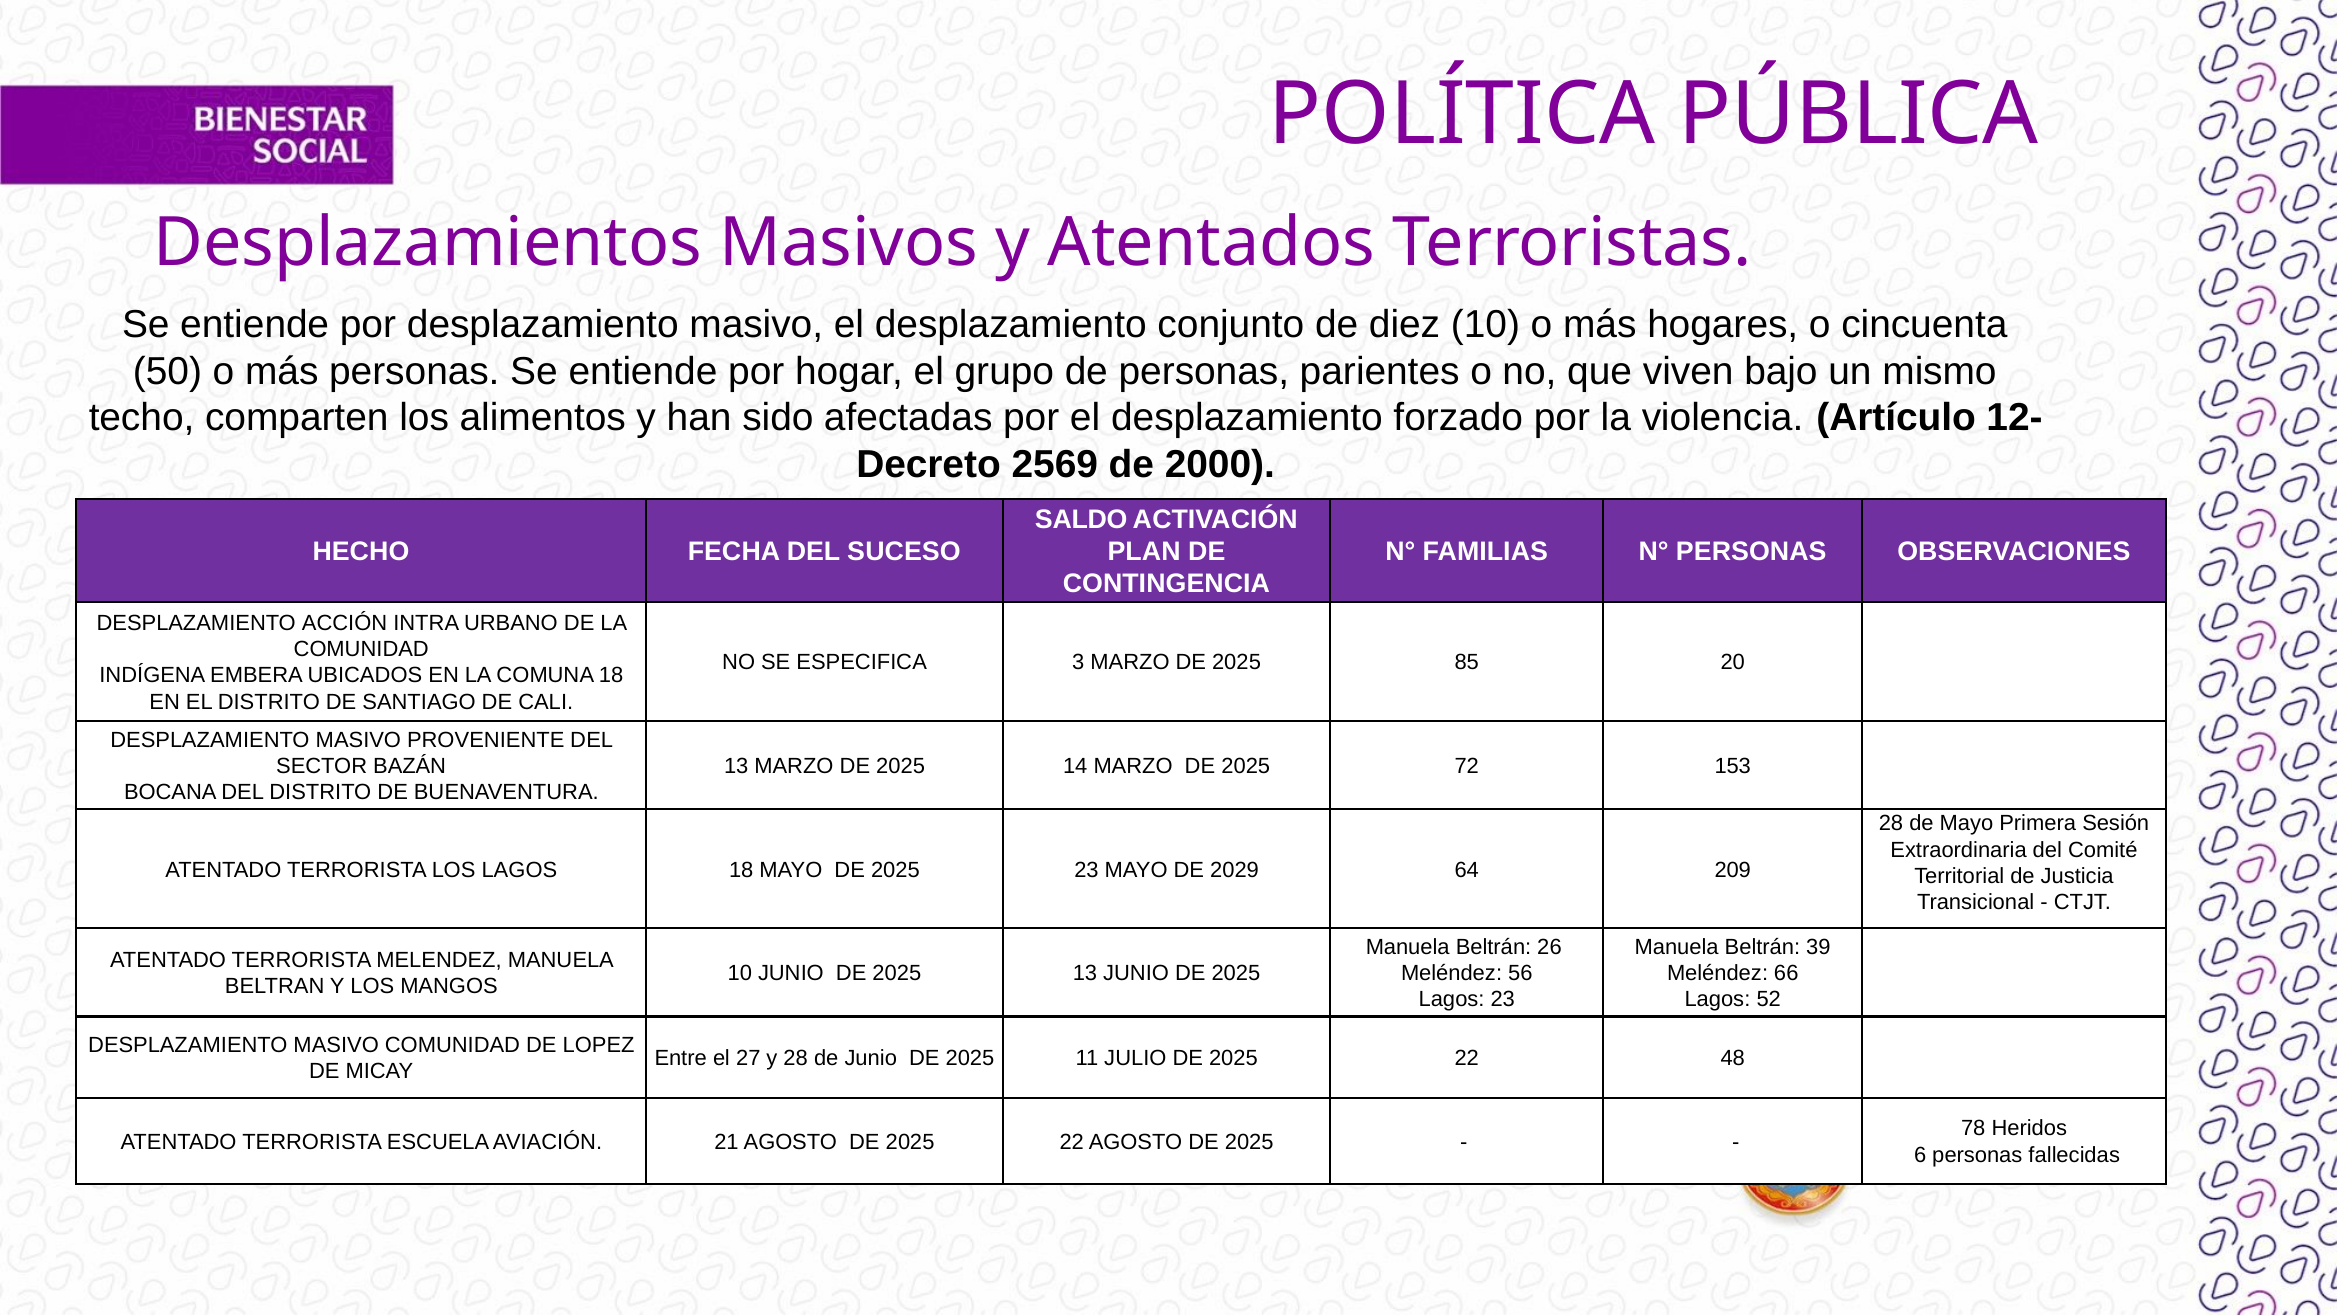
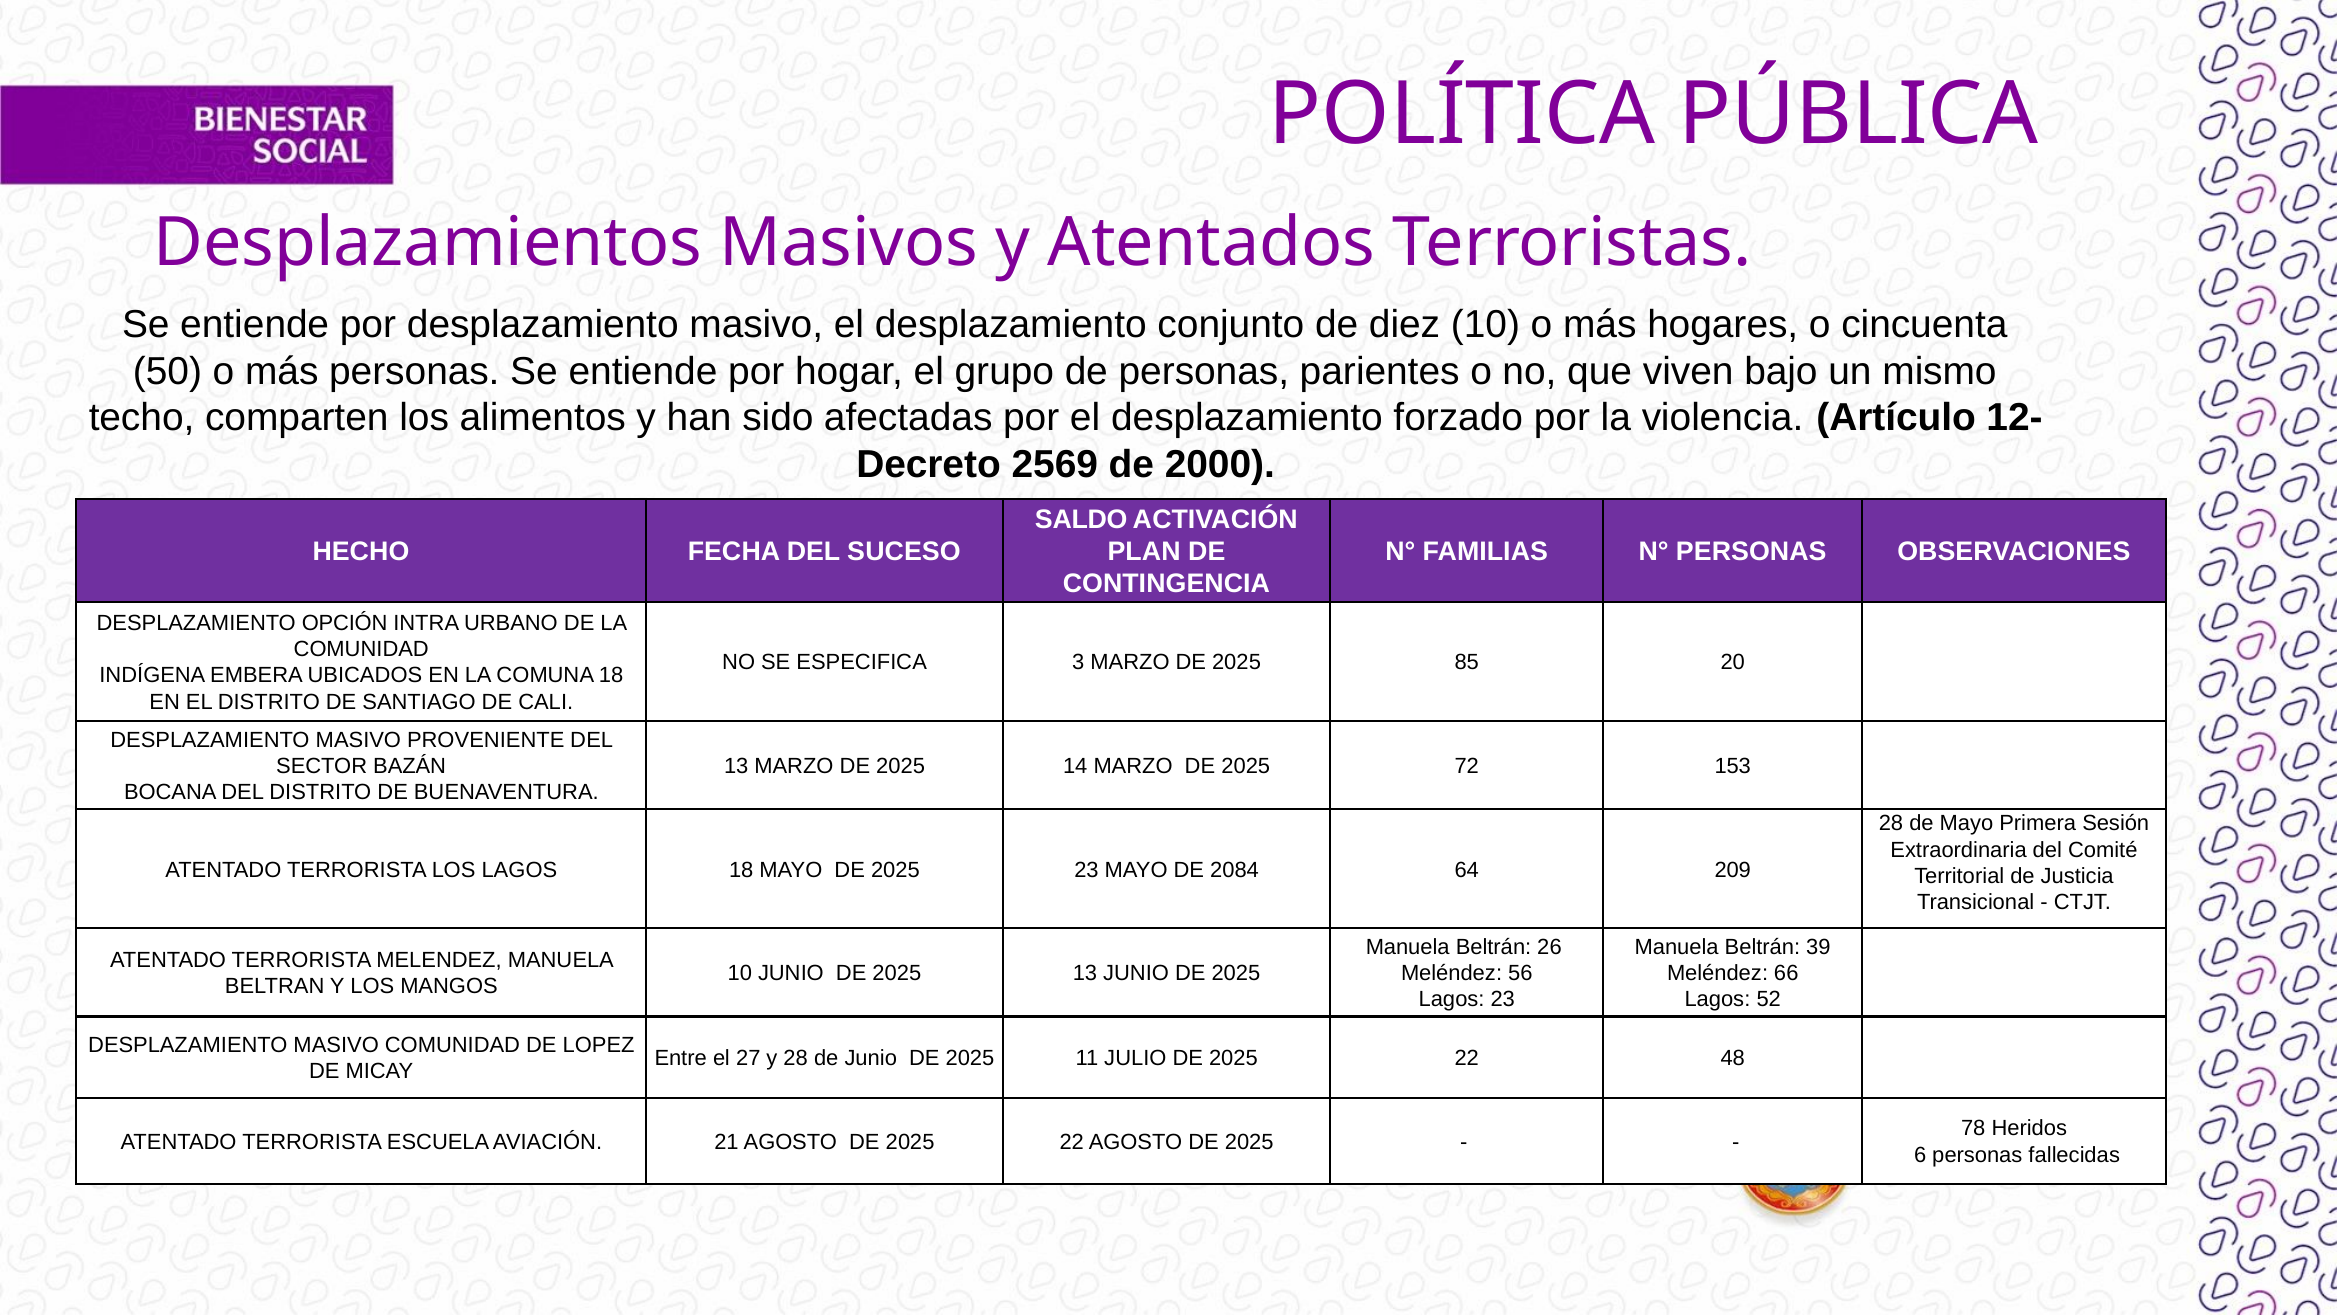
ACCIÓN: ACCIÓN -> OPCIÓN (345, 623)
2029: 2029 -> 2084 (1235, 869)
